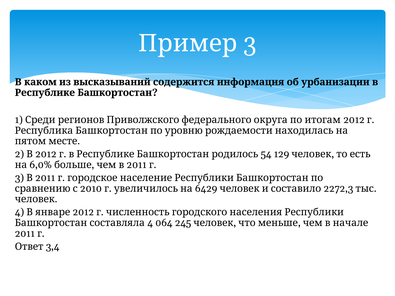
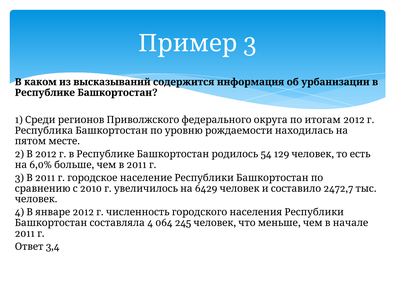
2272,3: 2272,3 -> 2472,7 (338, 189)
